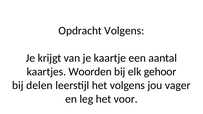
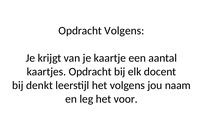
kaartjes Woorden: Woorden -> Opdracht (90, 72)
gehoor: gehoor -> docent (160, 72)
delen: delen -> denkt (39, 86)
vager: vager -> naam (178, 86)
